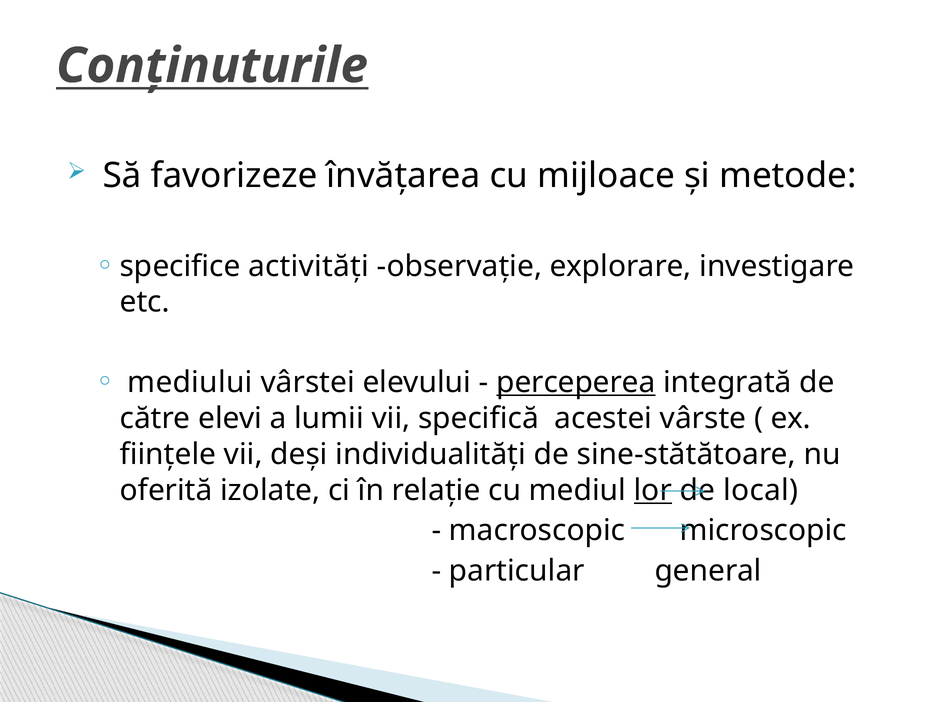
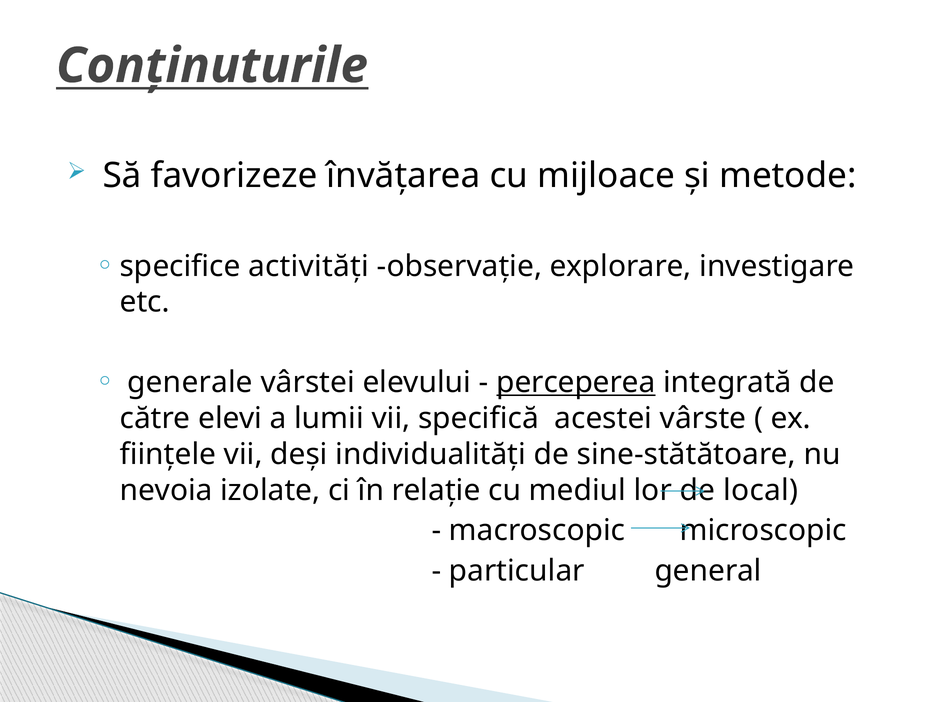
mediului: mediului -> generale (190, 383)
oferită: oferită -> nevoia (166, 491)
lor underline: present -> none (653, 491)
